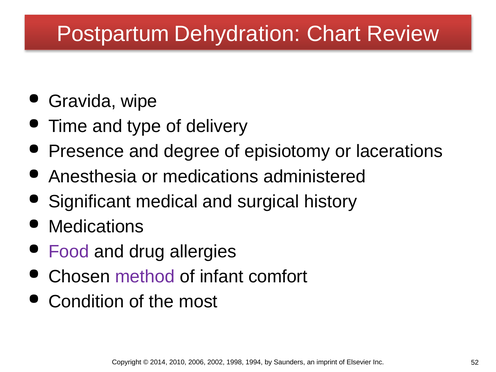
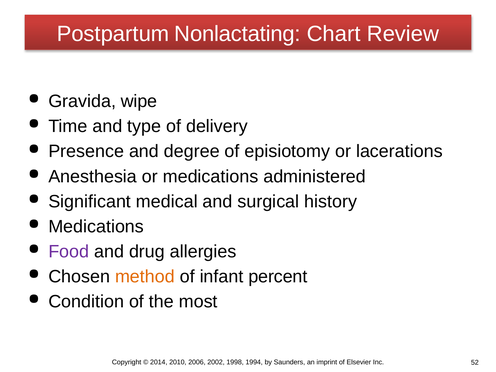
Dehydration: Dehydration -> Nonlactating (237, 34)
method colour: purple -> orange (145, 277)
comfort: comfort -> percent (278, 277)
